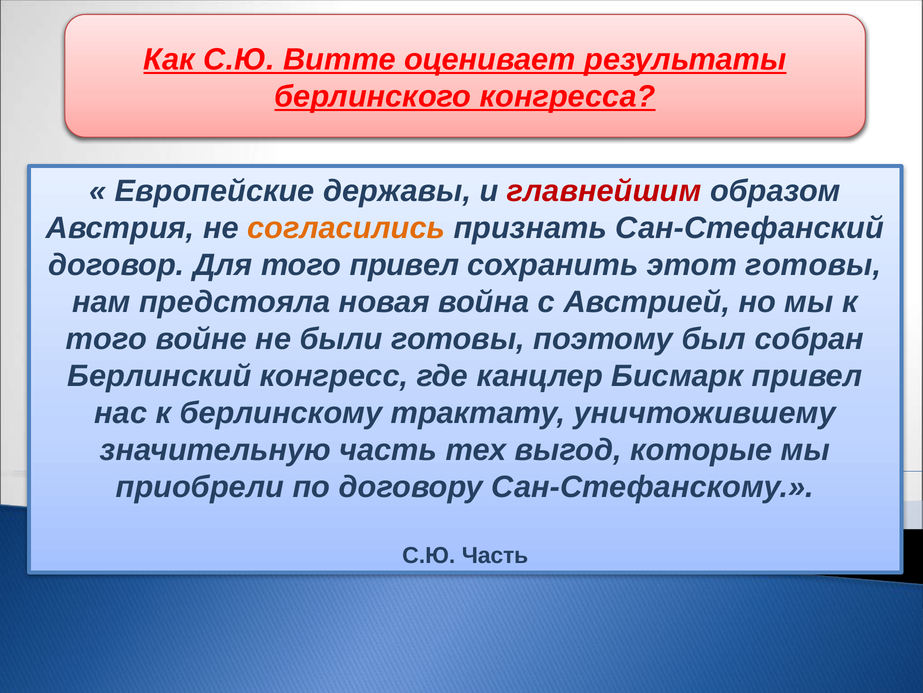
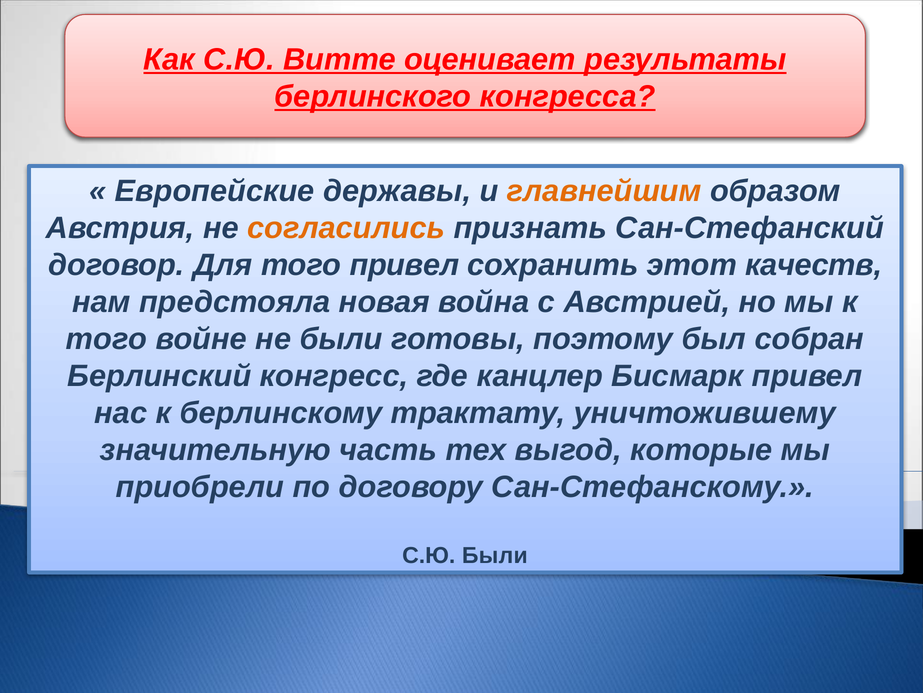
главнейшим colour: red -> orange (604, 191)
этот готовы: готовы -> качеств (814, 265)
С.Ю Часть: Часть -> Были (495, 555)
